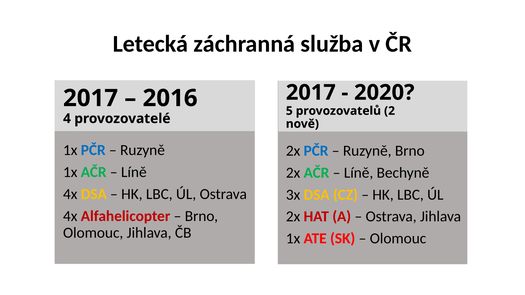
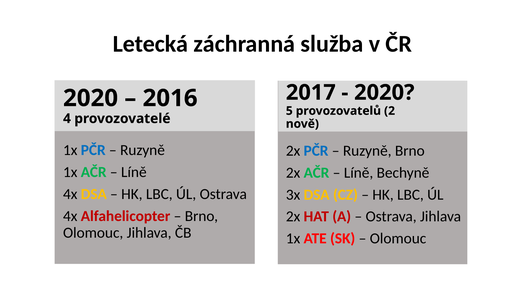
2017: 2017 -> 2020 (91, 98)
